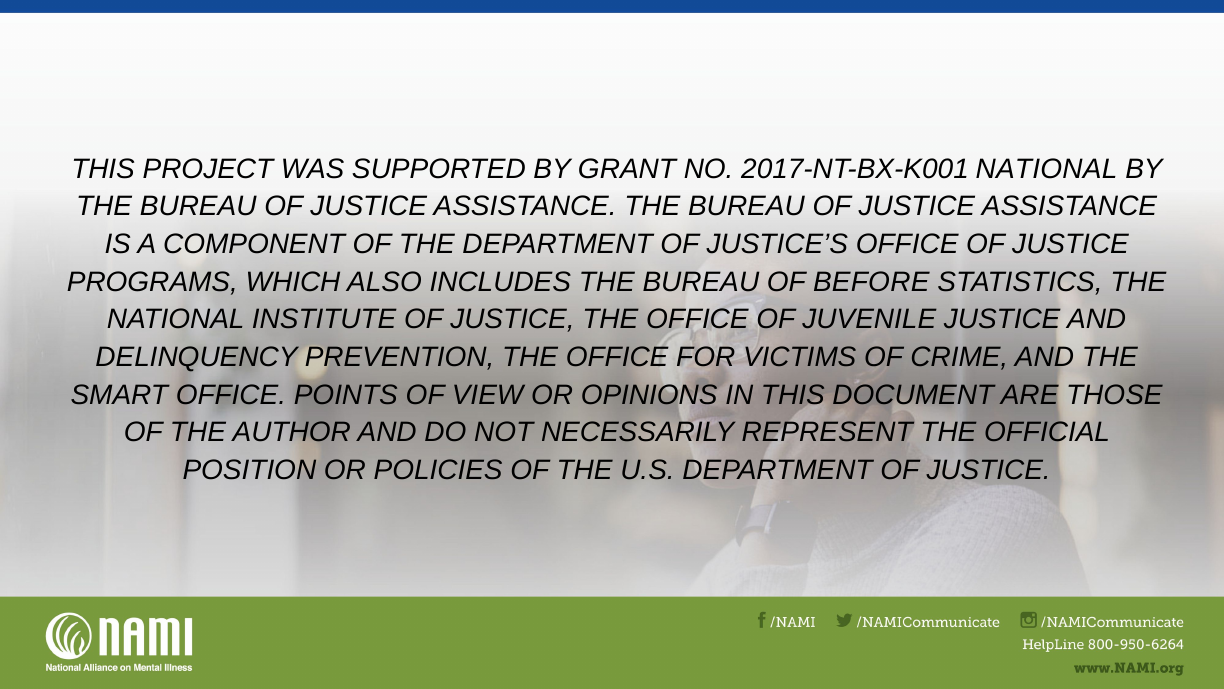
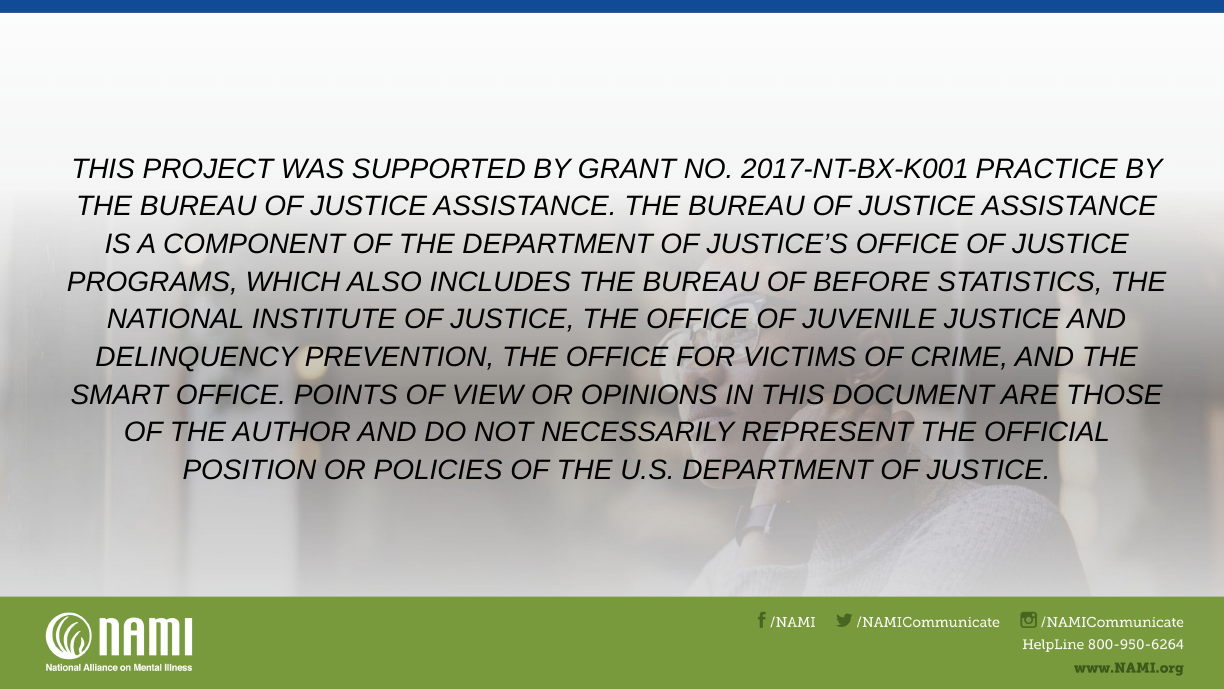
2017-NT-BX-K001 NATIONAL: NATIONAL -> PRACTICE (1047, 169)
